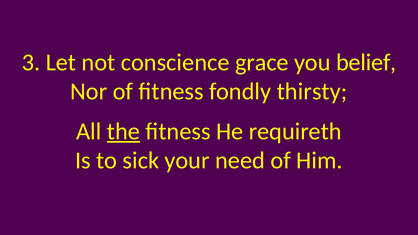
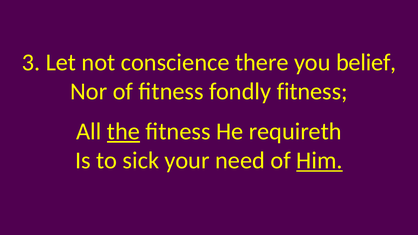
grace: grace -> there (262, 62)
fondly thirsty: thirsty -> fitness (312, 92)
Him underline: none -> present (319, 161)
